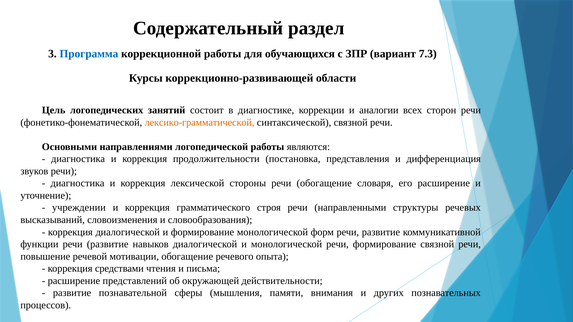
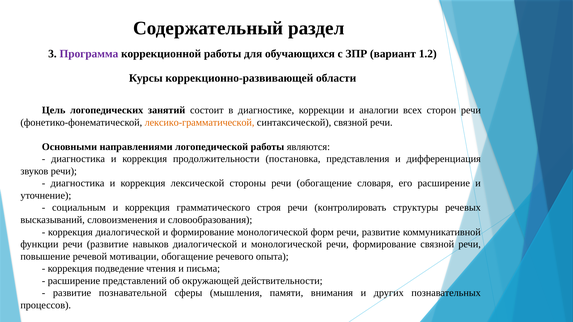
Программа colour: blue -> purple (89, 54)
7.3: 7.3 -> 1.2 (428, 54)
учреждении: учреждении -> социальным (79, 208)
направленными: направленными -> контролировать (350, 208)
средствами: средствами -> подведение (119, 269)
